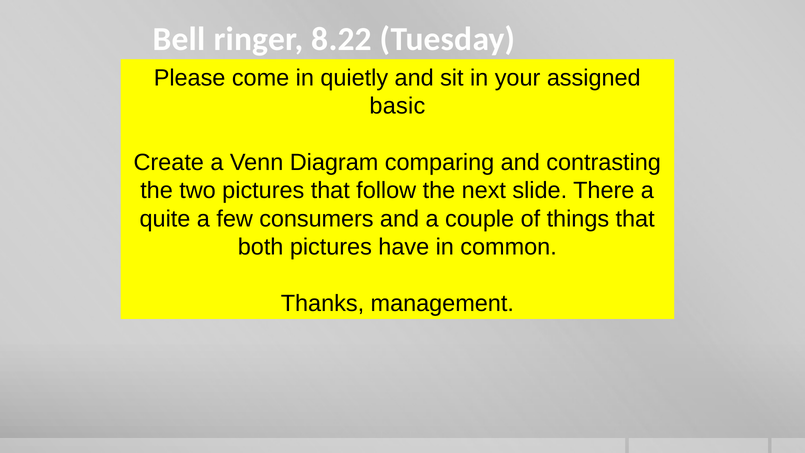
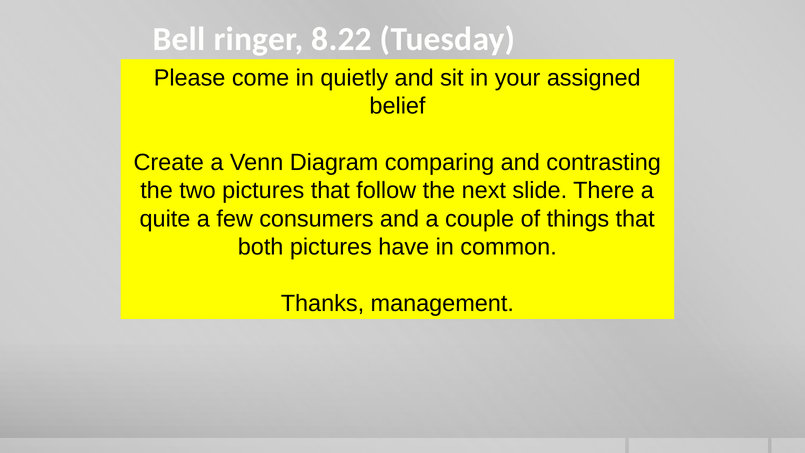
basic: basic -> belief (397, 106)
